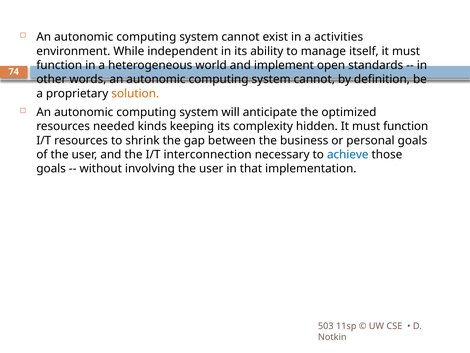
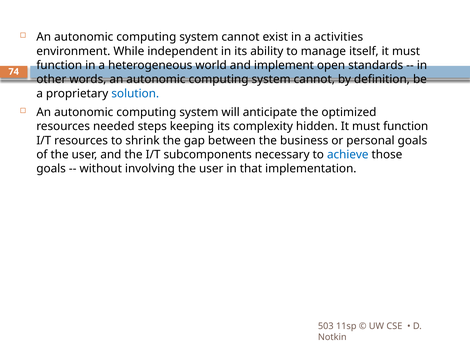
solution colour: orange -> blue (135, 93)
kinds: kinds -> steps (152, 126)
interconnection: interconnection -> subcomponents (208, 154)
